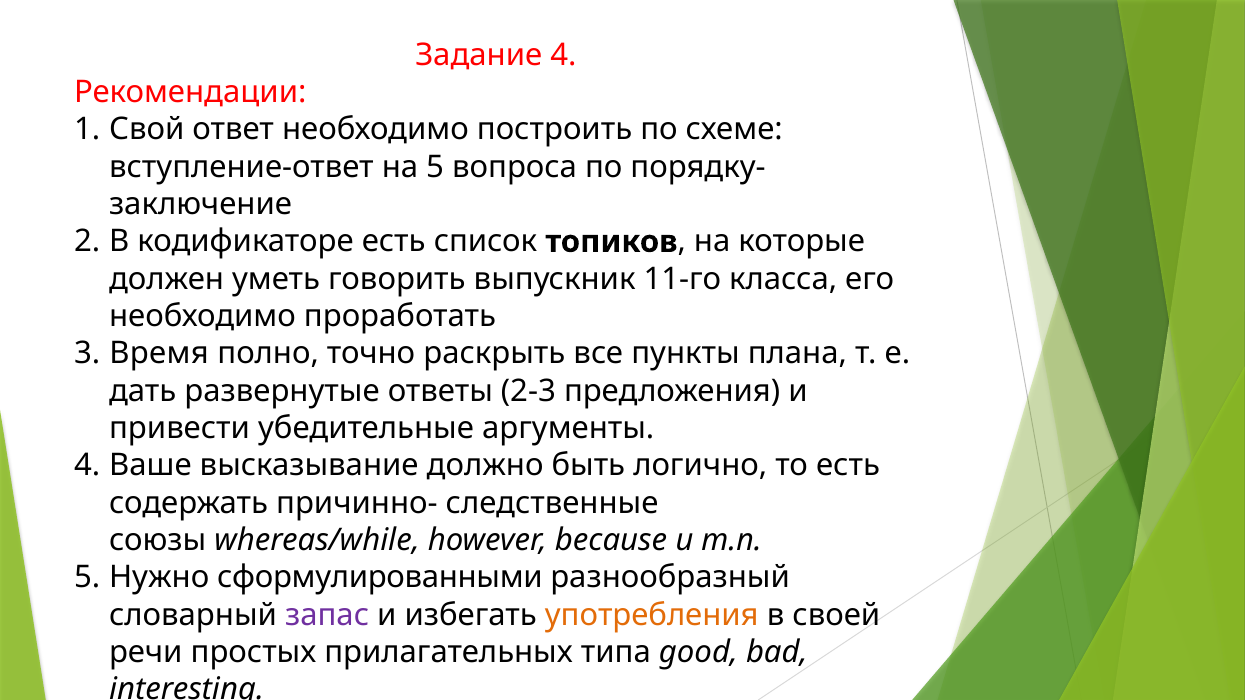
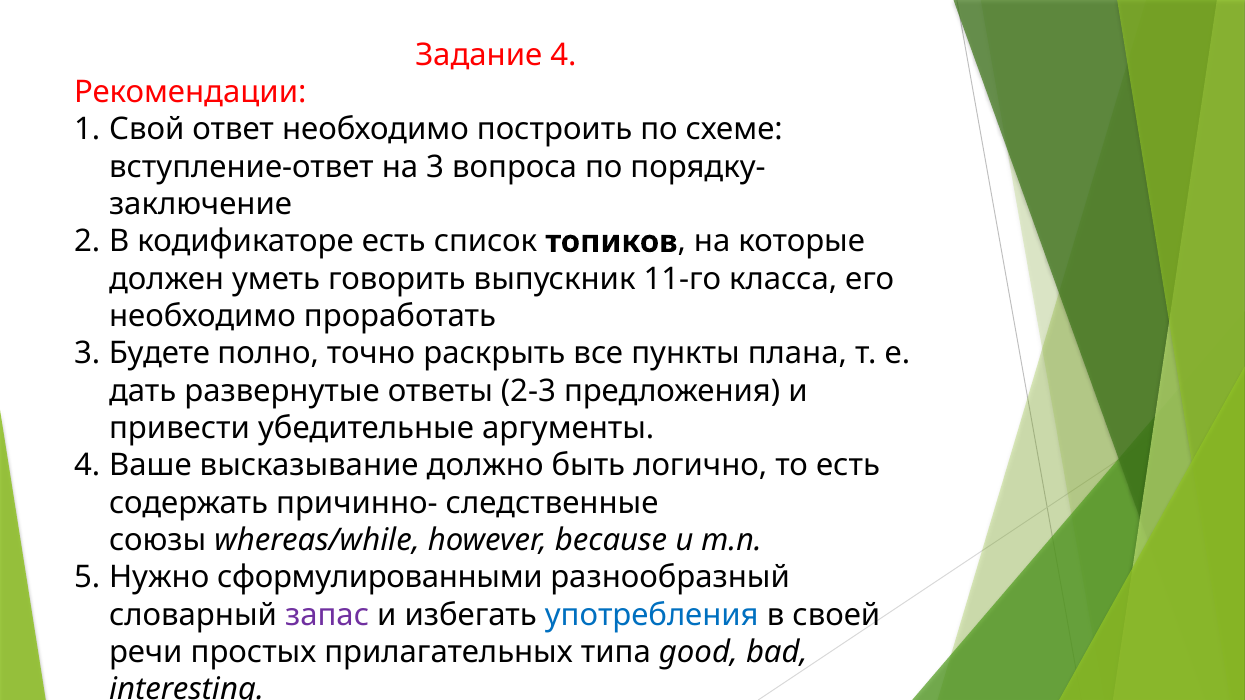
на 5: 5 -> 3 (435, 167)
Время: Время -> Будете (159, 354)
употребления colour: orange -> blue (652, 615)
